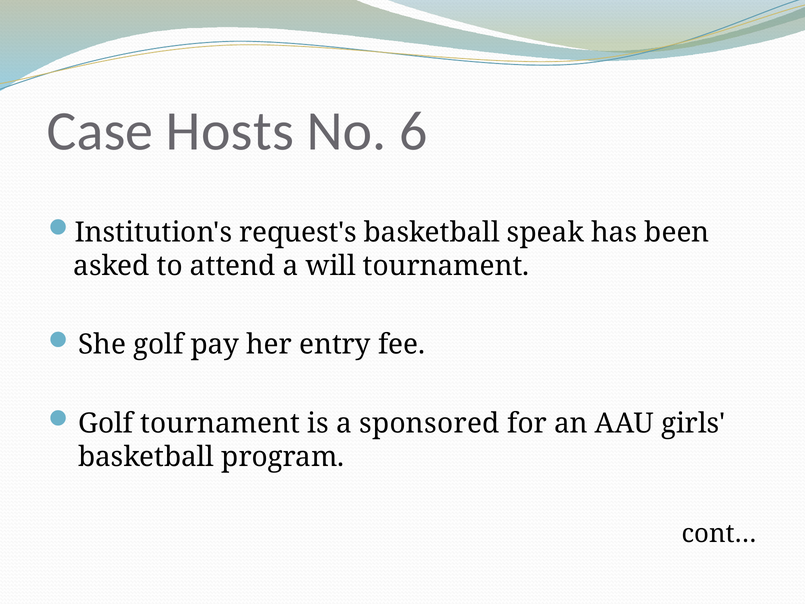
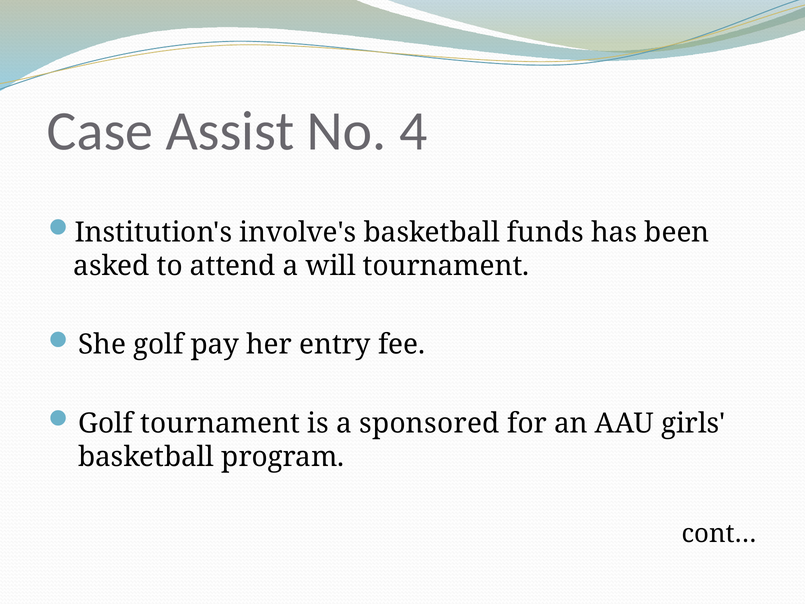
Hosts: Hosts -> Assist (230, 131)
6: 6 -> 4 (413, 131)
request's: request's -> involve's (298, 232)
speak: speak -> funds (545, 232)
